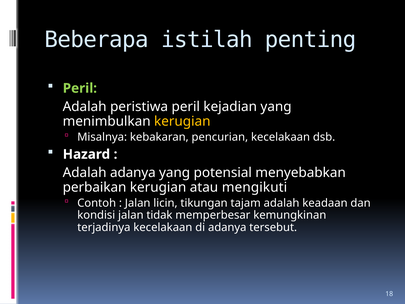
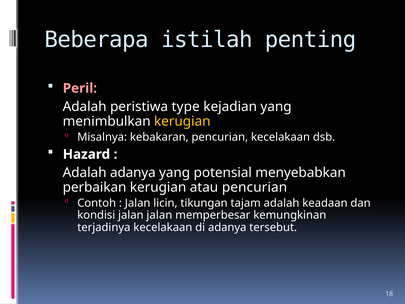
Peril colour: light green -> pink (80, 88)
peristiwa peril: peril -> type (186, 107)
atau mengikuti: mengikuti -> pencurian (255, 187)
jalan tidak: tidak -> jalan (159, 215)
